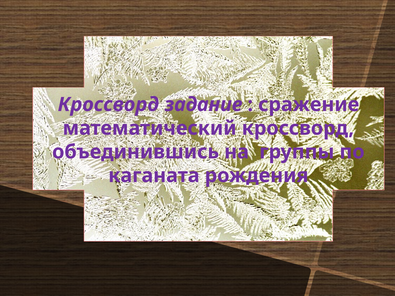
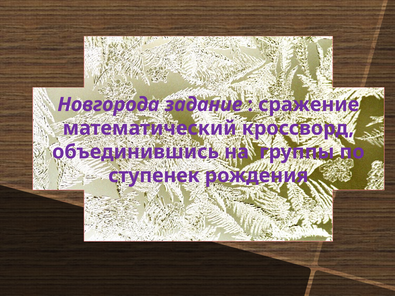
Кроссворд: Кроссворд -> Новгорода (108, 105)
каганата: каганата -> ступенек (154, 176)
